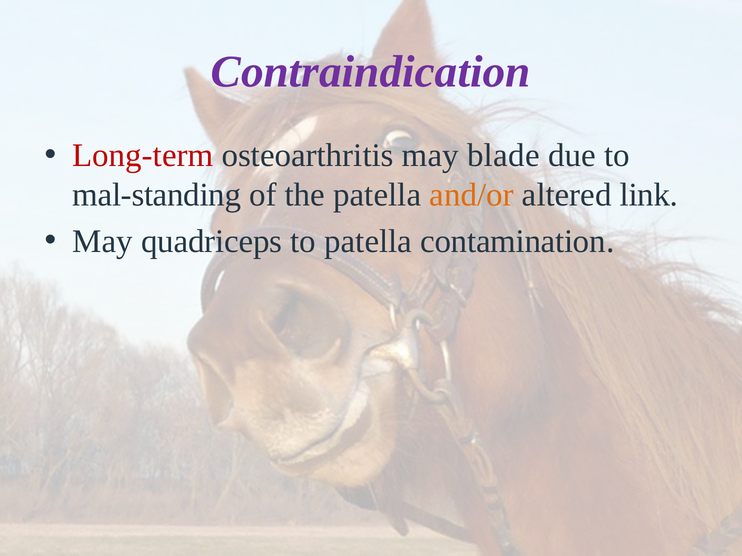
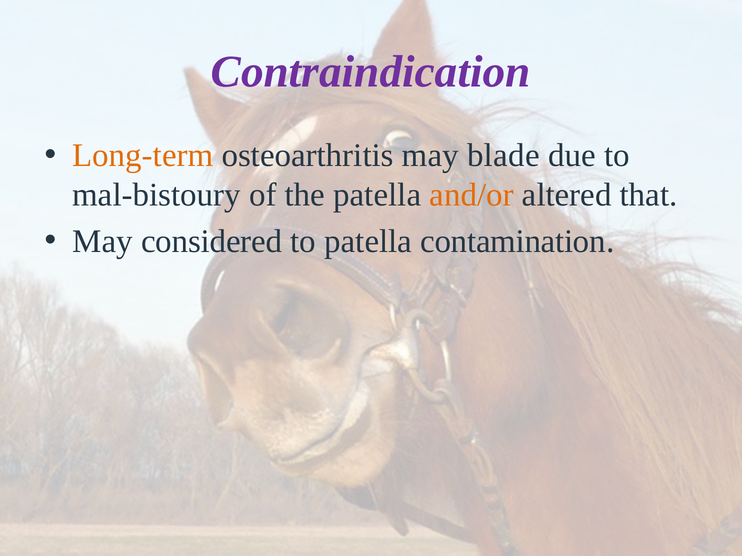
Long-term colour: red -> orange (143, 156)
mal-standing: mal-standing -> mal-bistoury (157, 195)
link: link -> that (649, 195)
quadriceps: quadriceps -> considered (212, 241)
